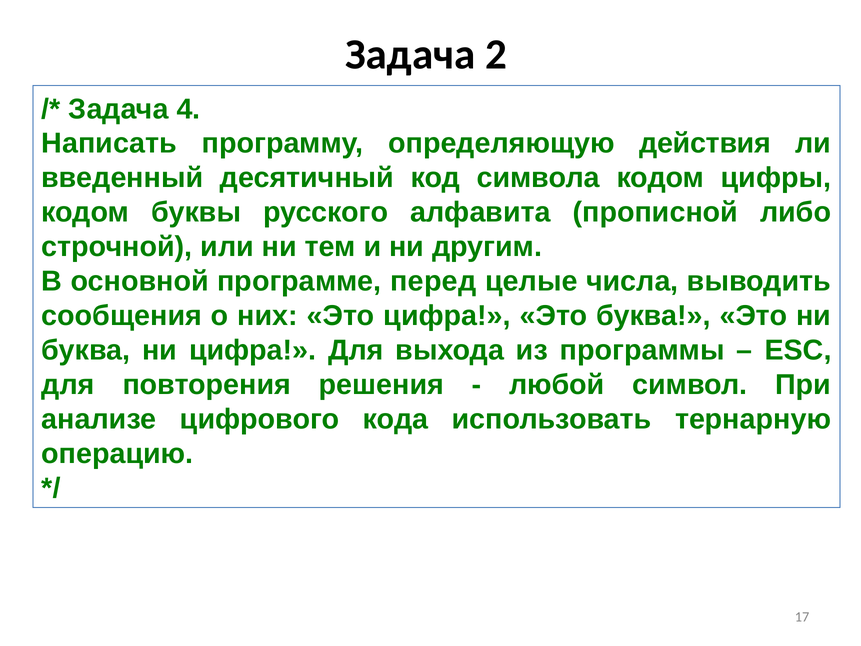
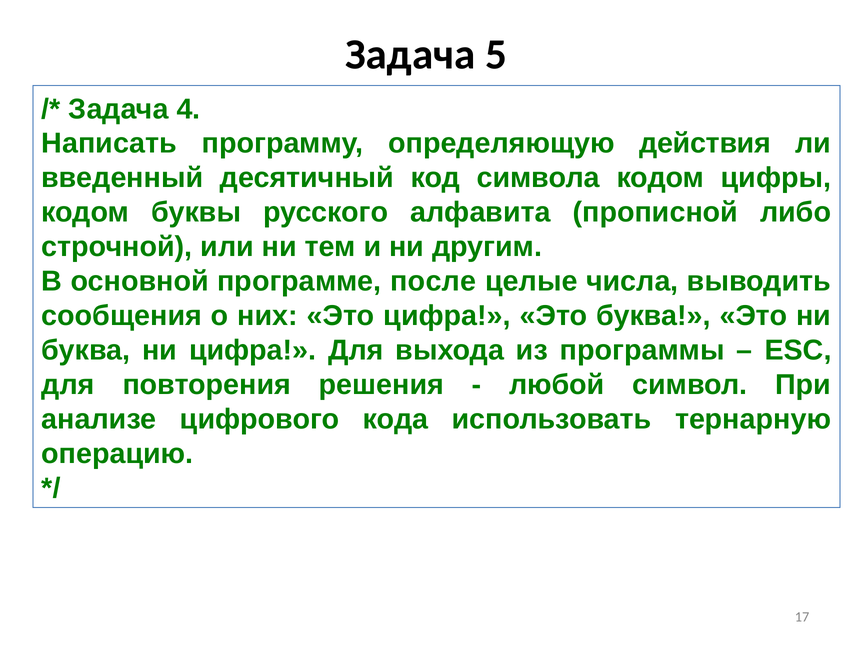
2: 2 -> 5 (496, 55)
перед: перед -> после (433, 281)
